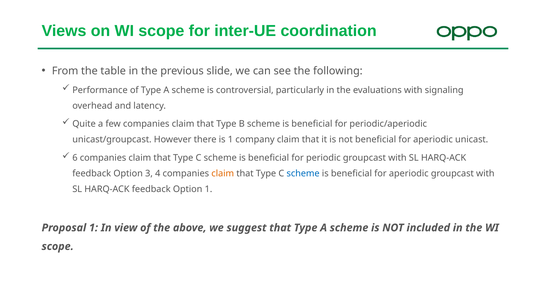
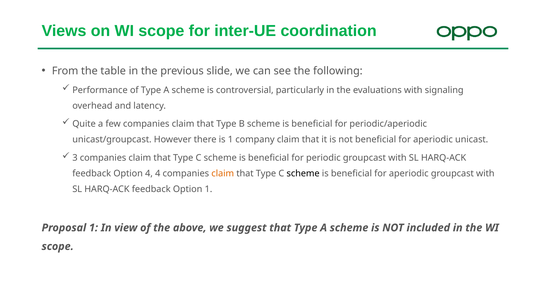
6: 6 -> 3 (75, 158)
Option 3: 3 -> 4 (149, 174)
scheme colour: blue -> black (303, 174)
